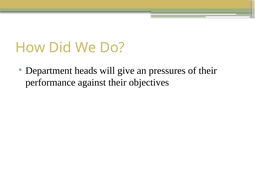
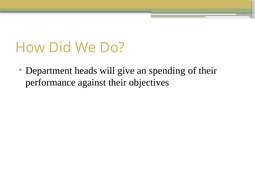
pressures: pressures -> spending (167, 71)
